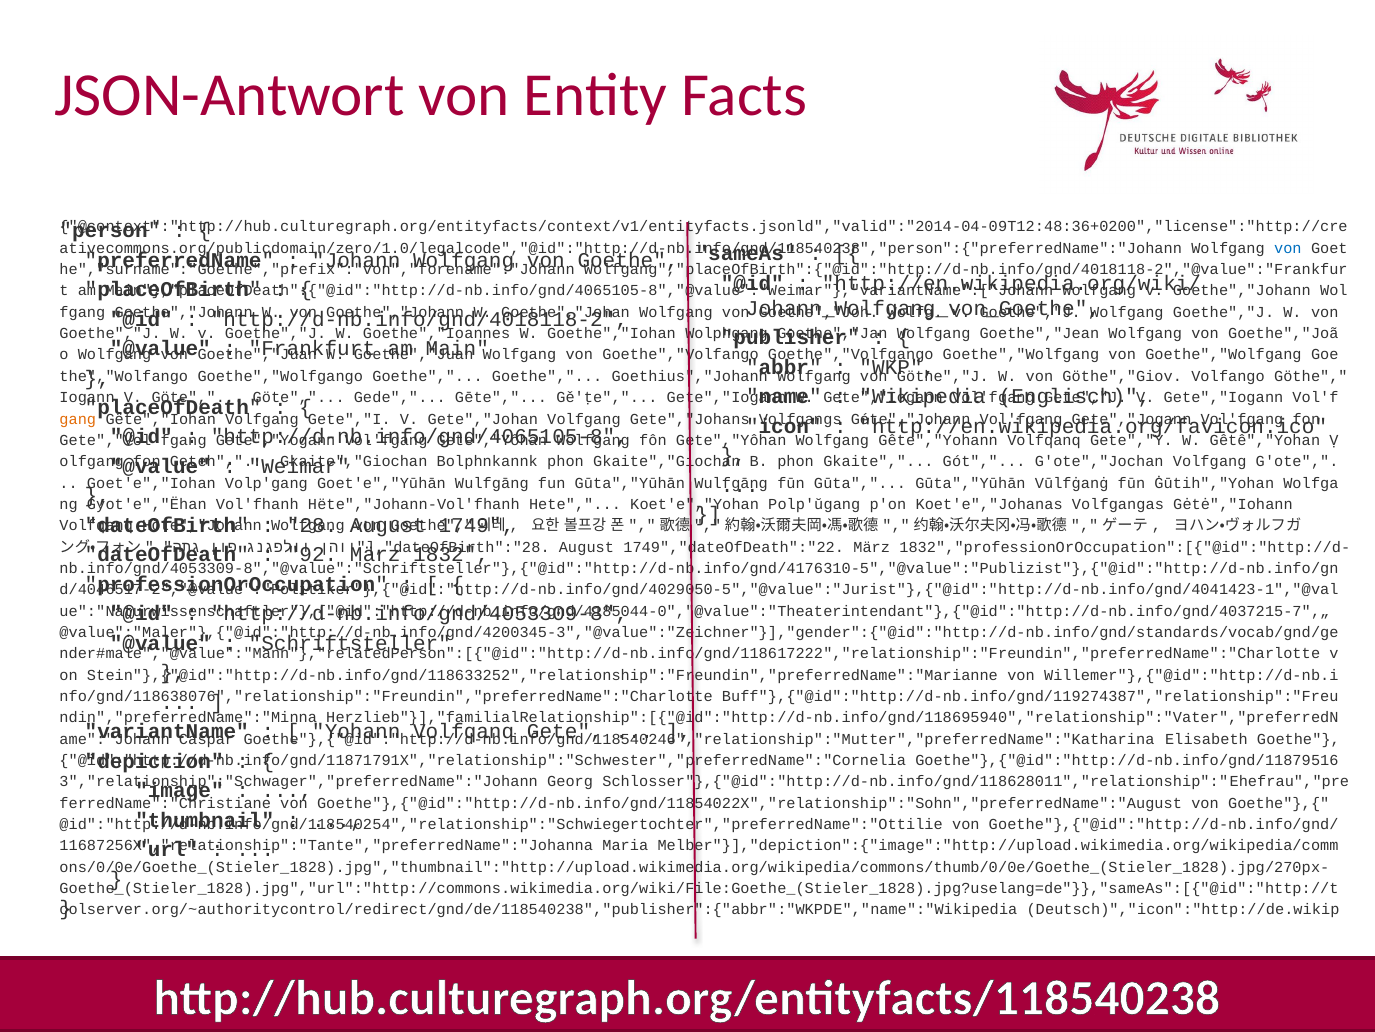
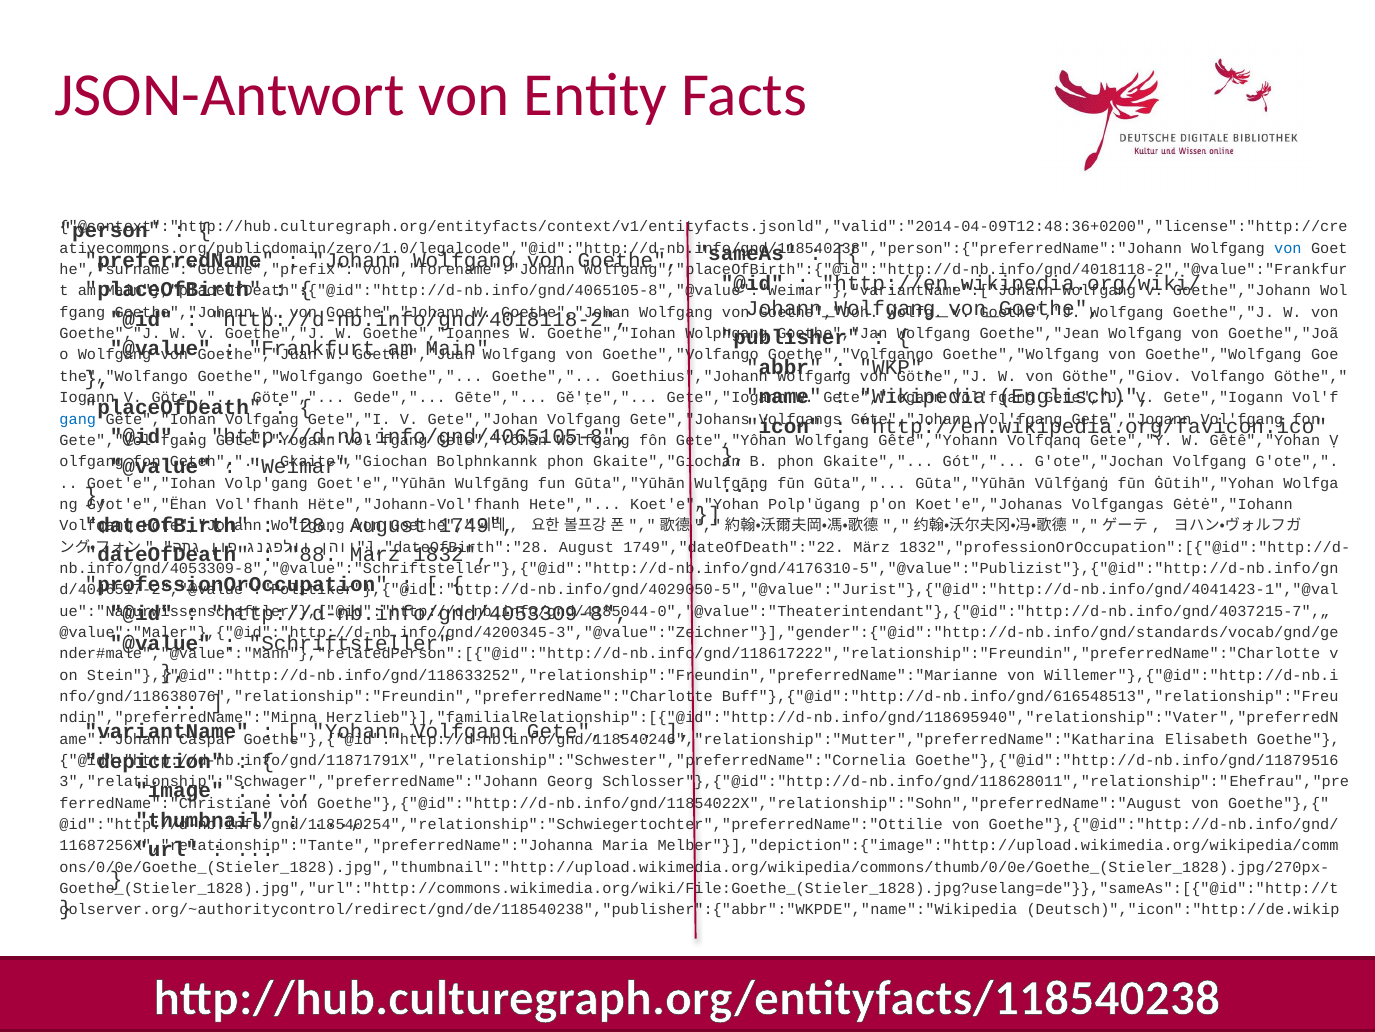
gang colour: orange -> blue (78, 419)
92: 92 -> 88 (312, 554)
Buff"},{"@id":"http://d-nb.info/gnd/119274387","relationship":"Freu: Buff"},{"@id":"http://d-nb.info/gnd/119274387","relationship":"Freu -> Buff"},{"@id":"http://d-nb.info/gnd/616548513","relationship":"Freu (1030, 696)
